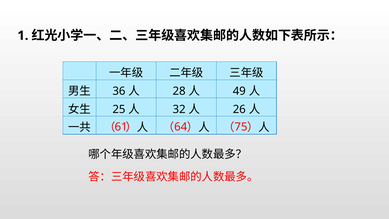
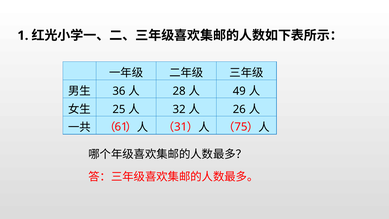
64: 64 -> 31 (181, 127)
